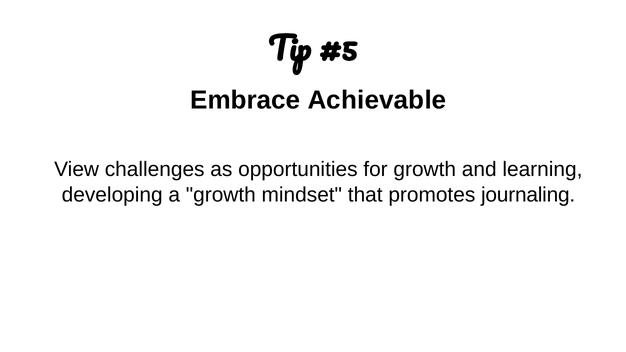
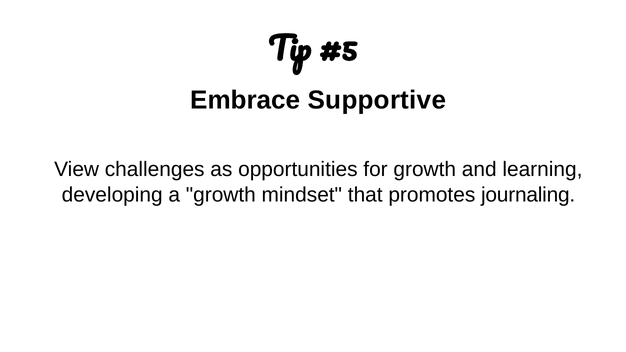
Achievable: Achievable -> Supportive (377, 100)
